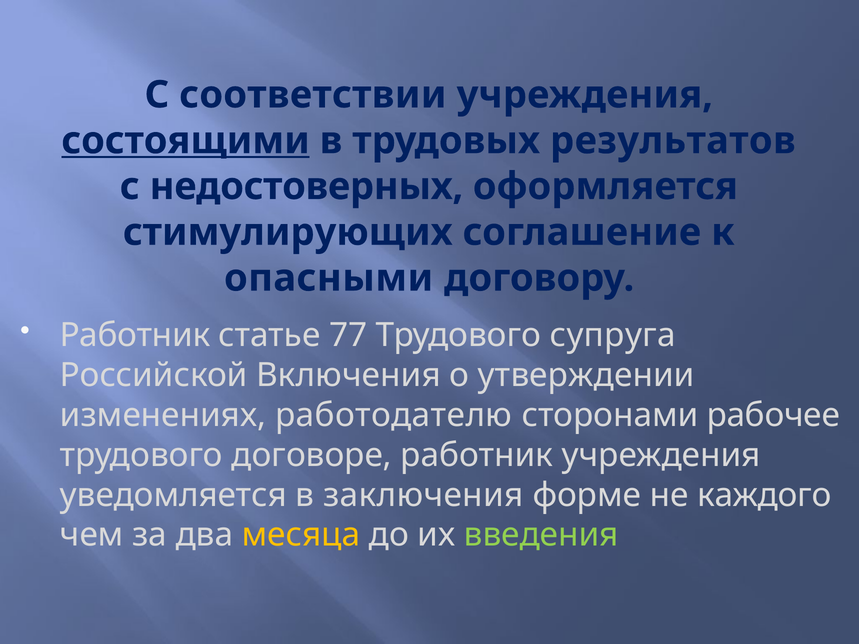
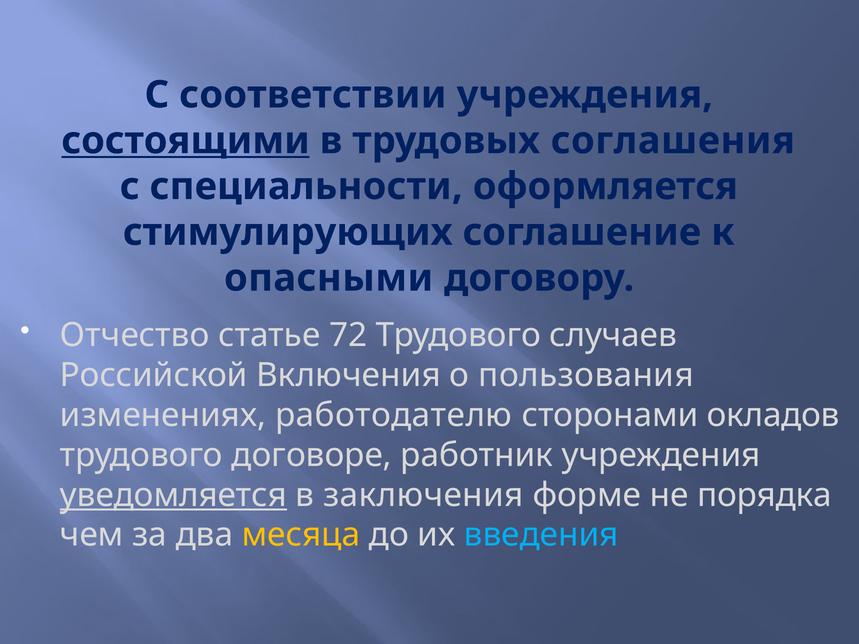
результатов: результатов -> соглашения (673, 141)
недостоверных: недостоверных -> специальности (306, 187)
Работник: Работник -> Отчество (135, 335)
77: 77 -> 72 (348, 335)
супруга: супруга -> случаев (613, 335)
утверждении: утверждении -> пользования (586, 375)
рабочее: рабочее -> окладов (773, 415)
уведомляется underline: none -> present (173, 495)
каждого: каждого -> порядка (764, 495)
введения colour: light green -> light blue (541, 535)
